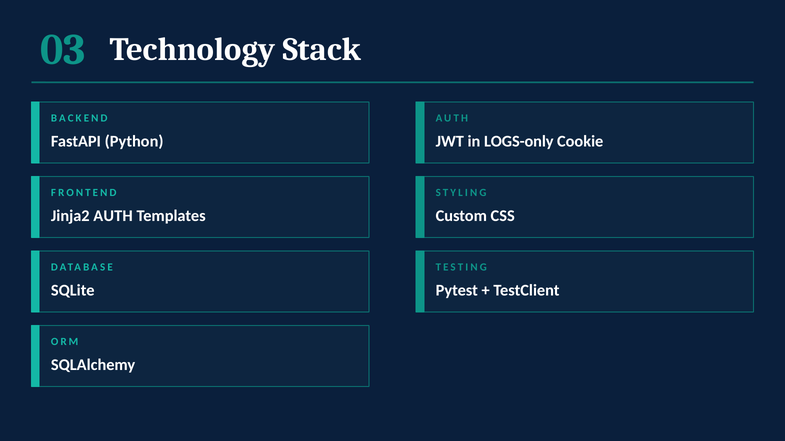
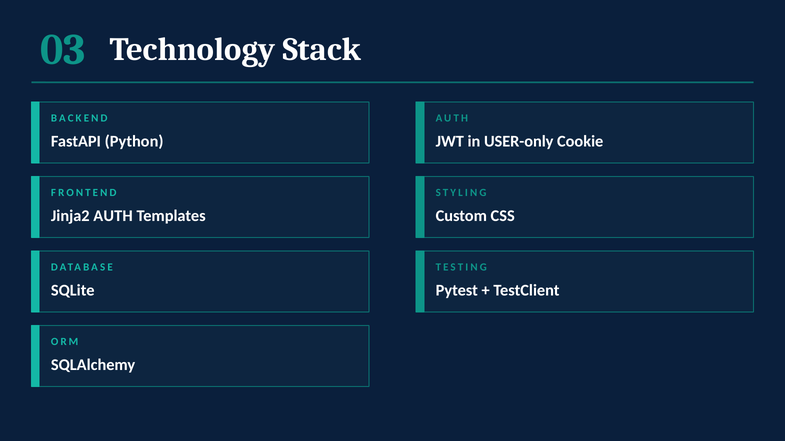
LOGS-only: LOGS-only -> USER-only (519, 142)
